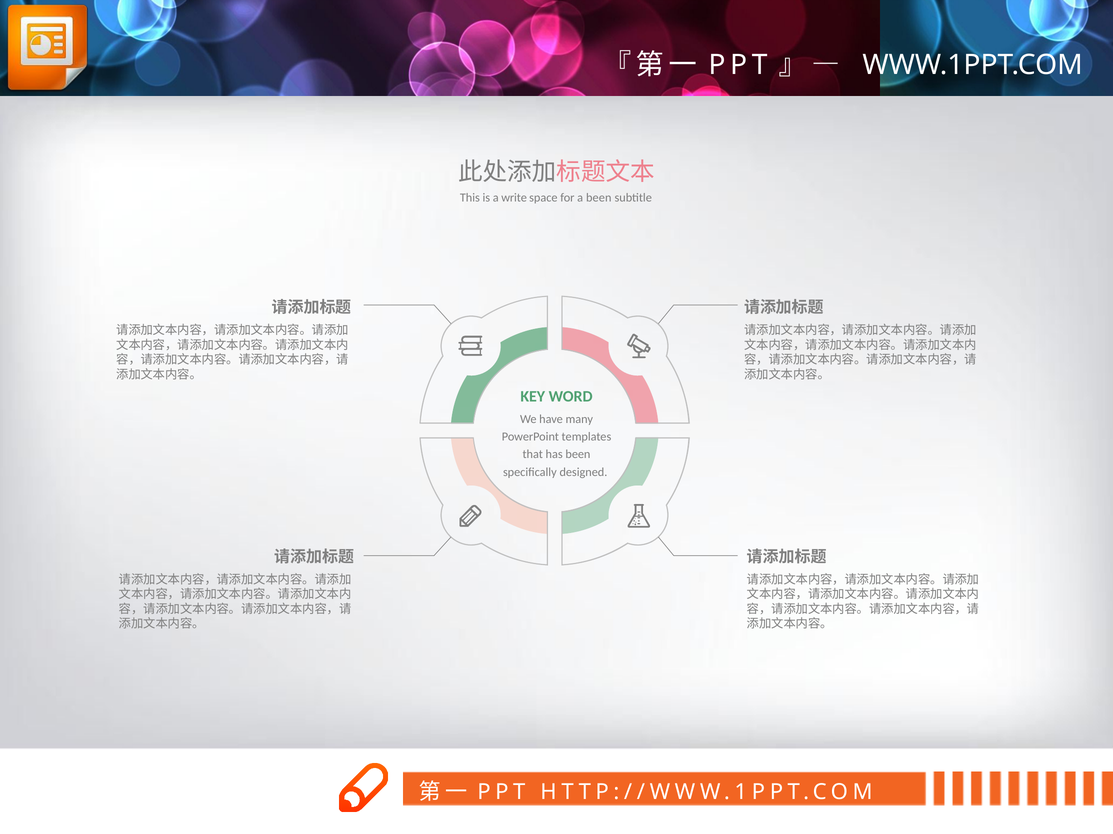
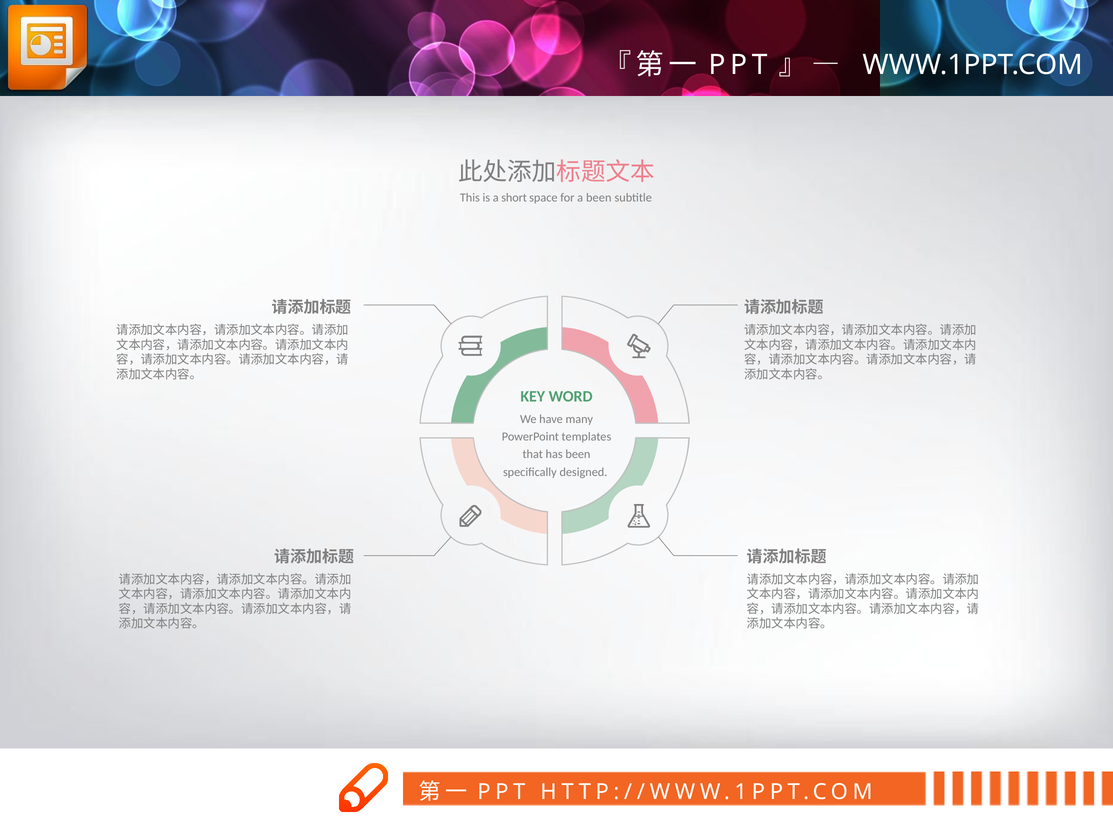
write: write -> short (514, 198)
